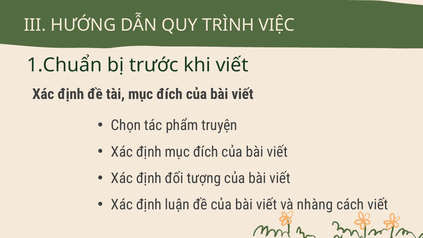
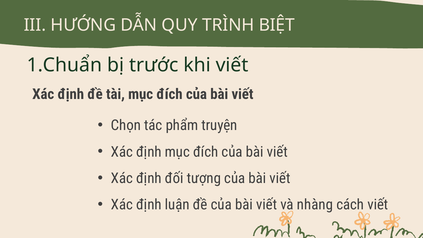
VIỆC: VIỆC -> BIỆT (277, 25)
